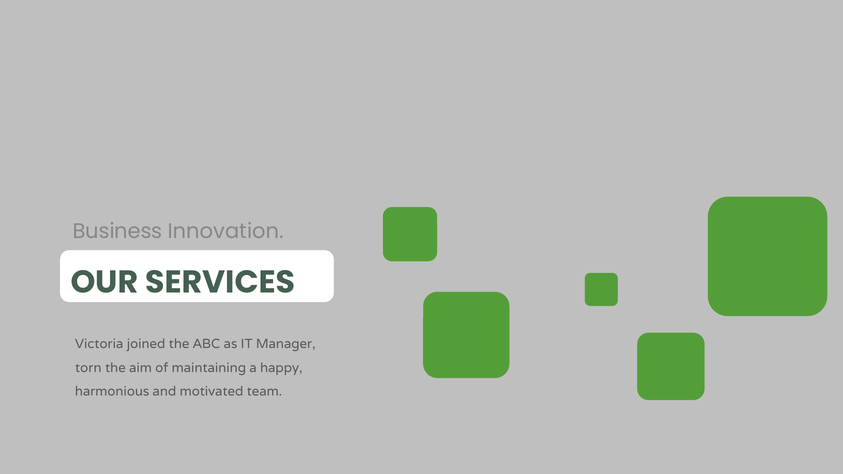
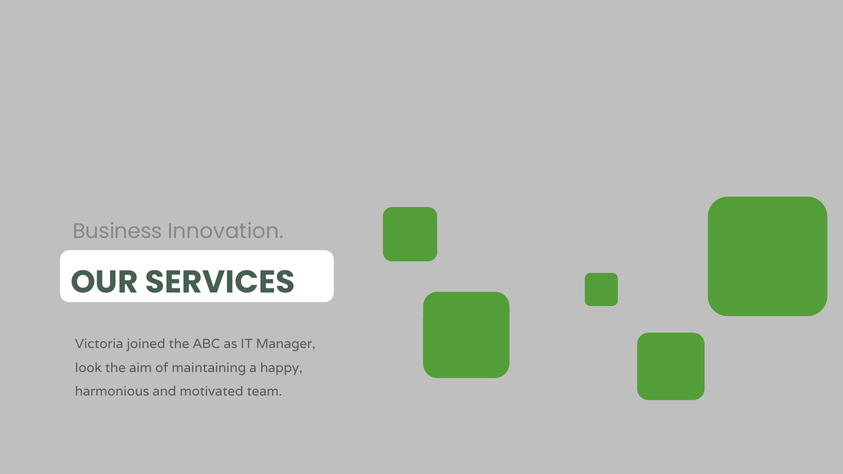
torn: torn -> look (88, 368)
